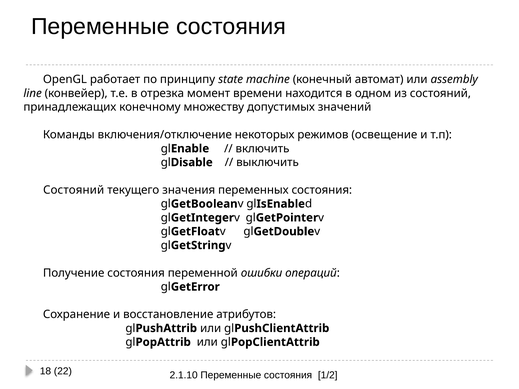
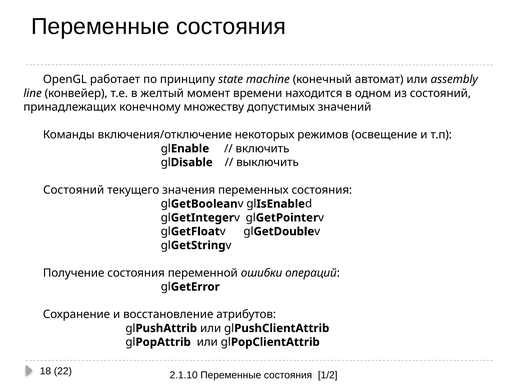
отрезка: отрезка -> желтый (162, 93)
